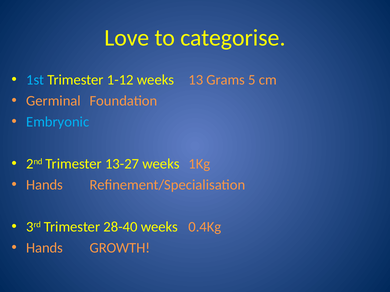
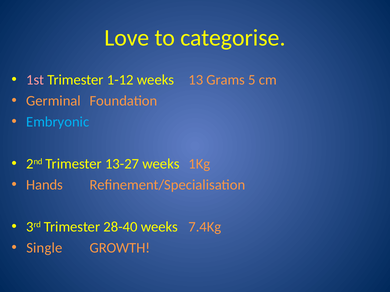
1st colour: light blue -> pink (35, 80)
0.4Kg: 0.4Kg -> 7.4Kg (205, 227)
Hands: Hands -> Single (44, 248)
